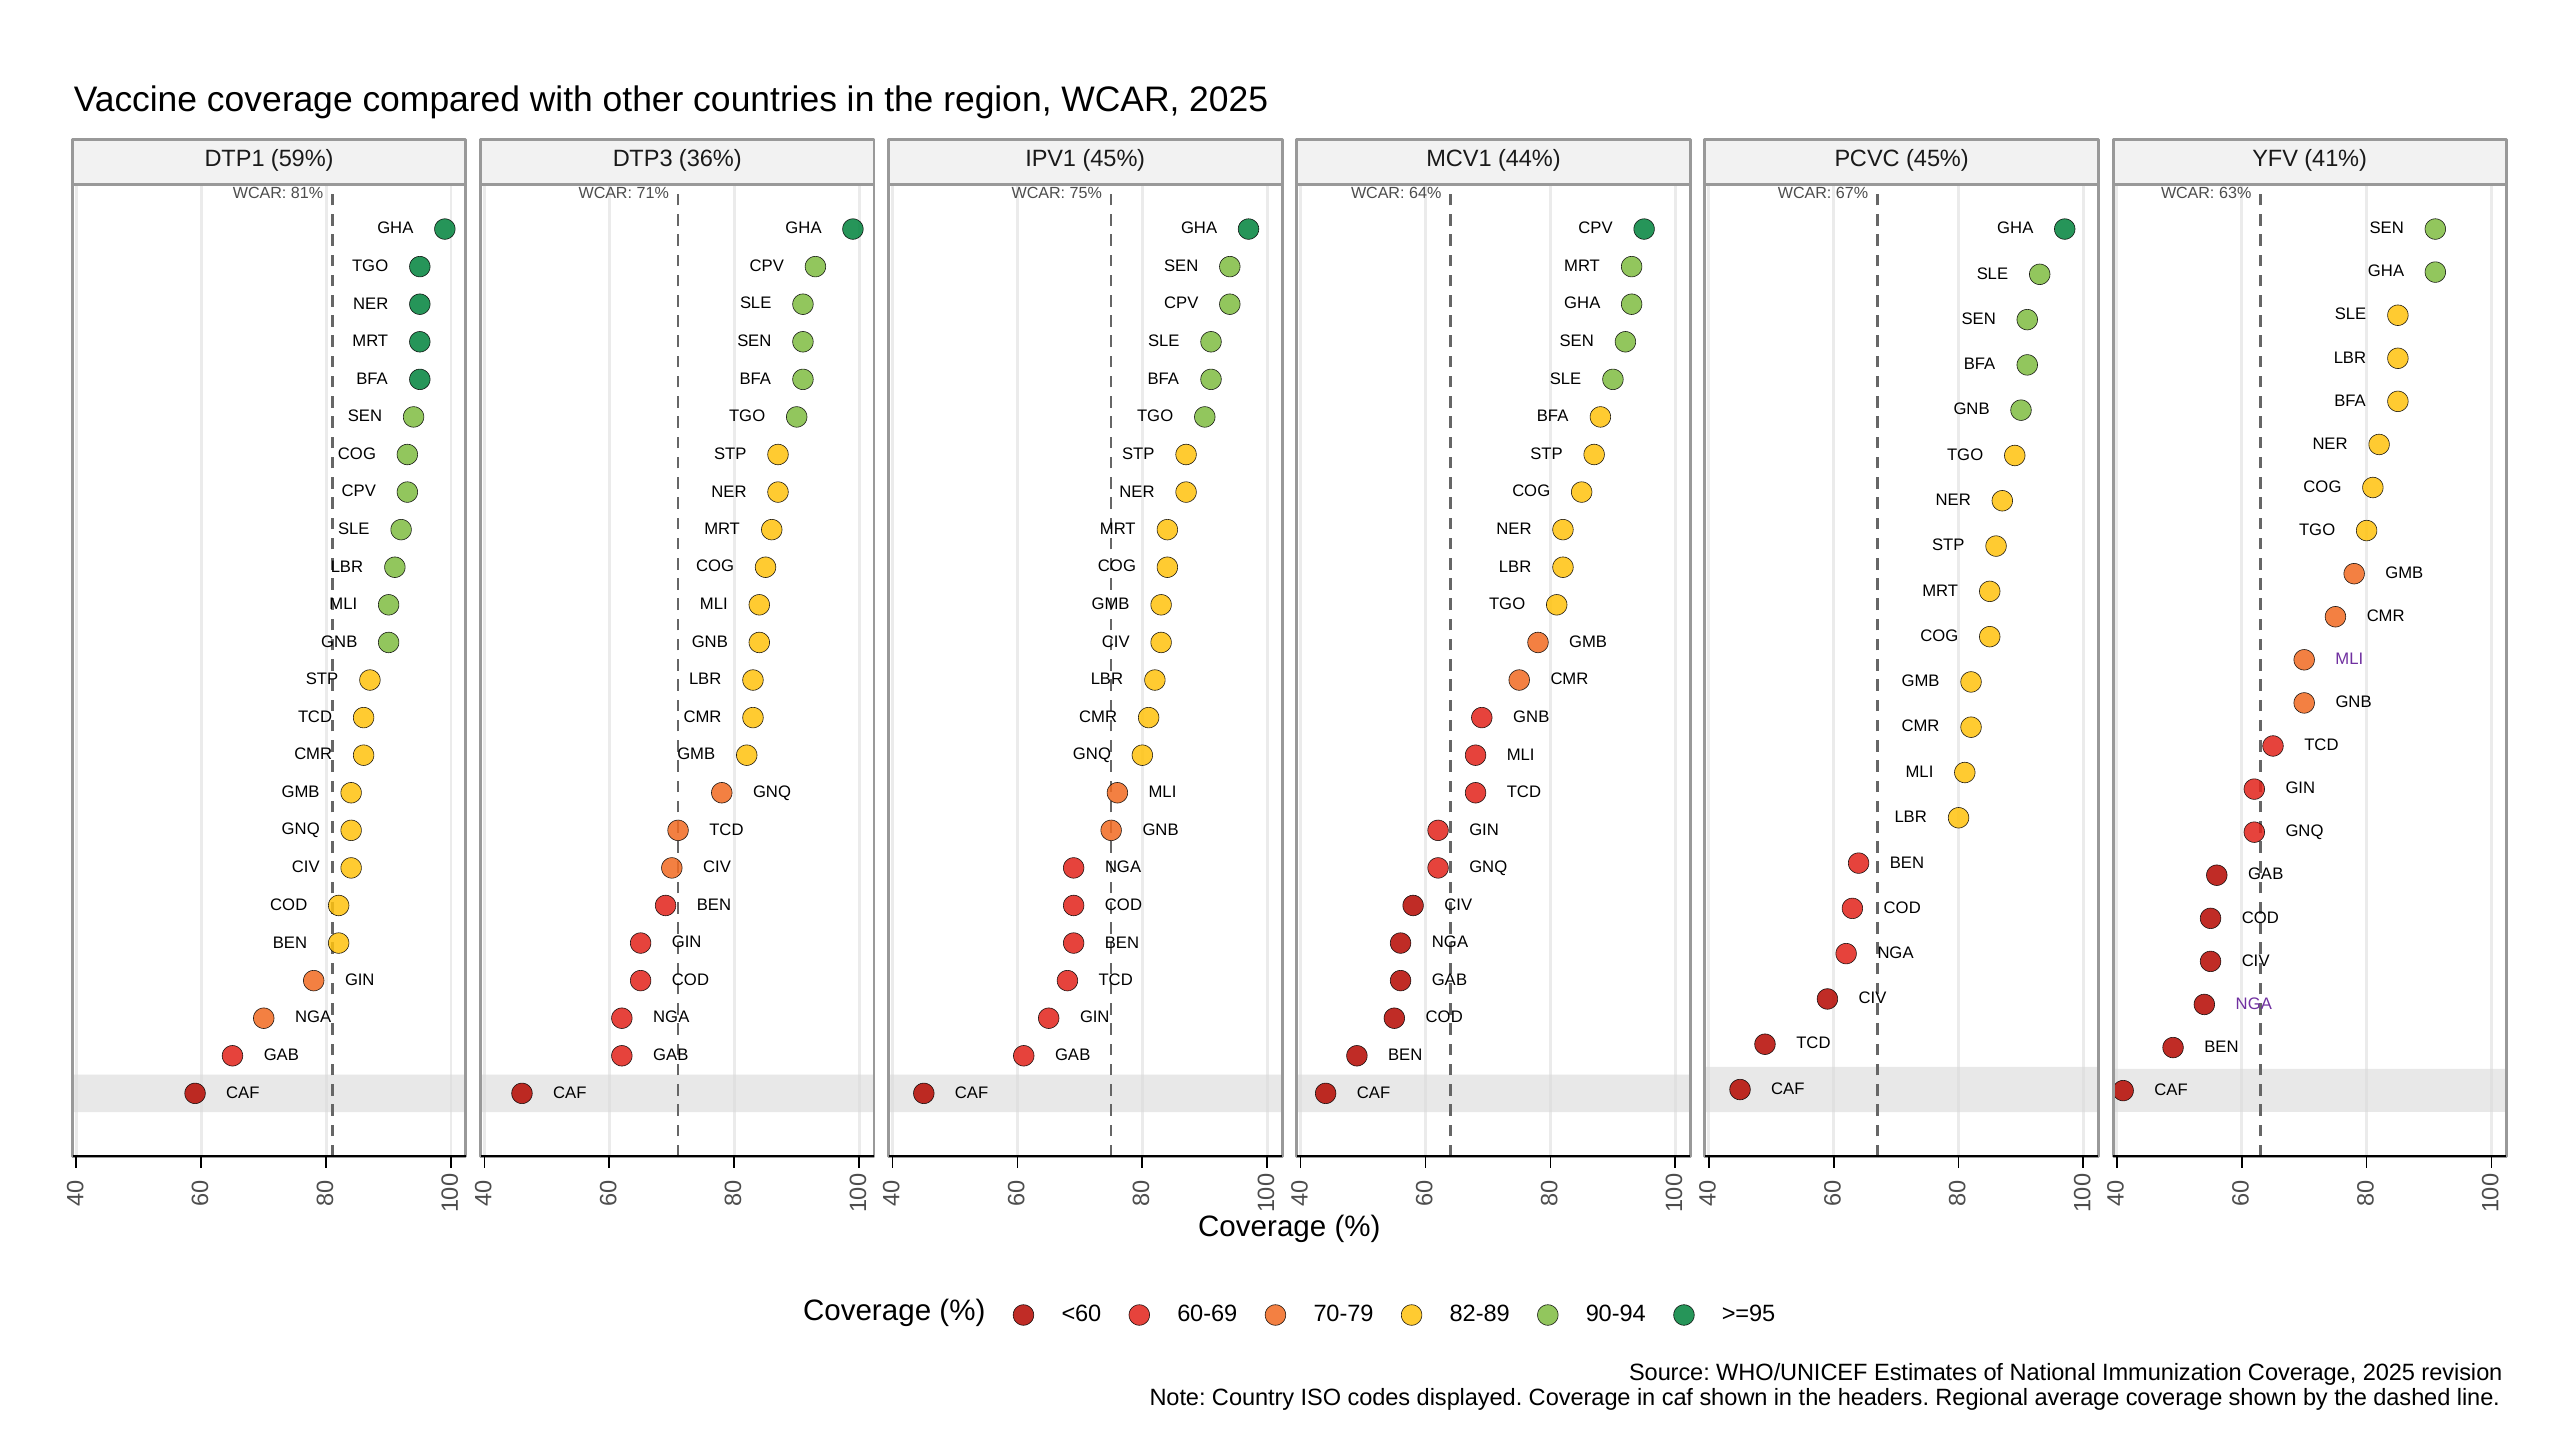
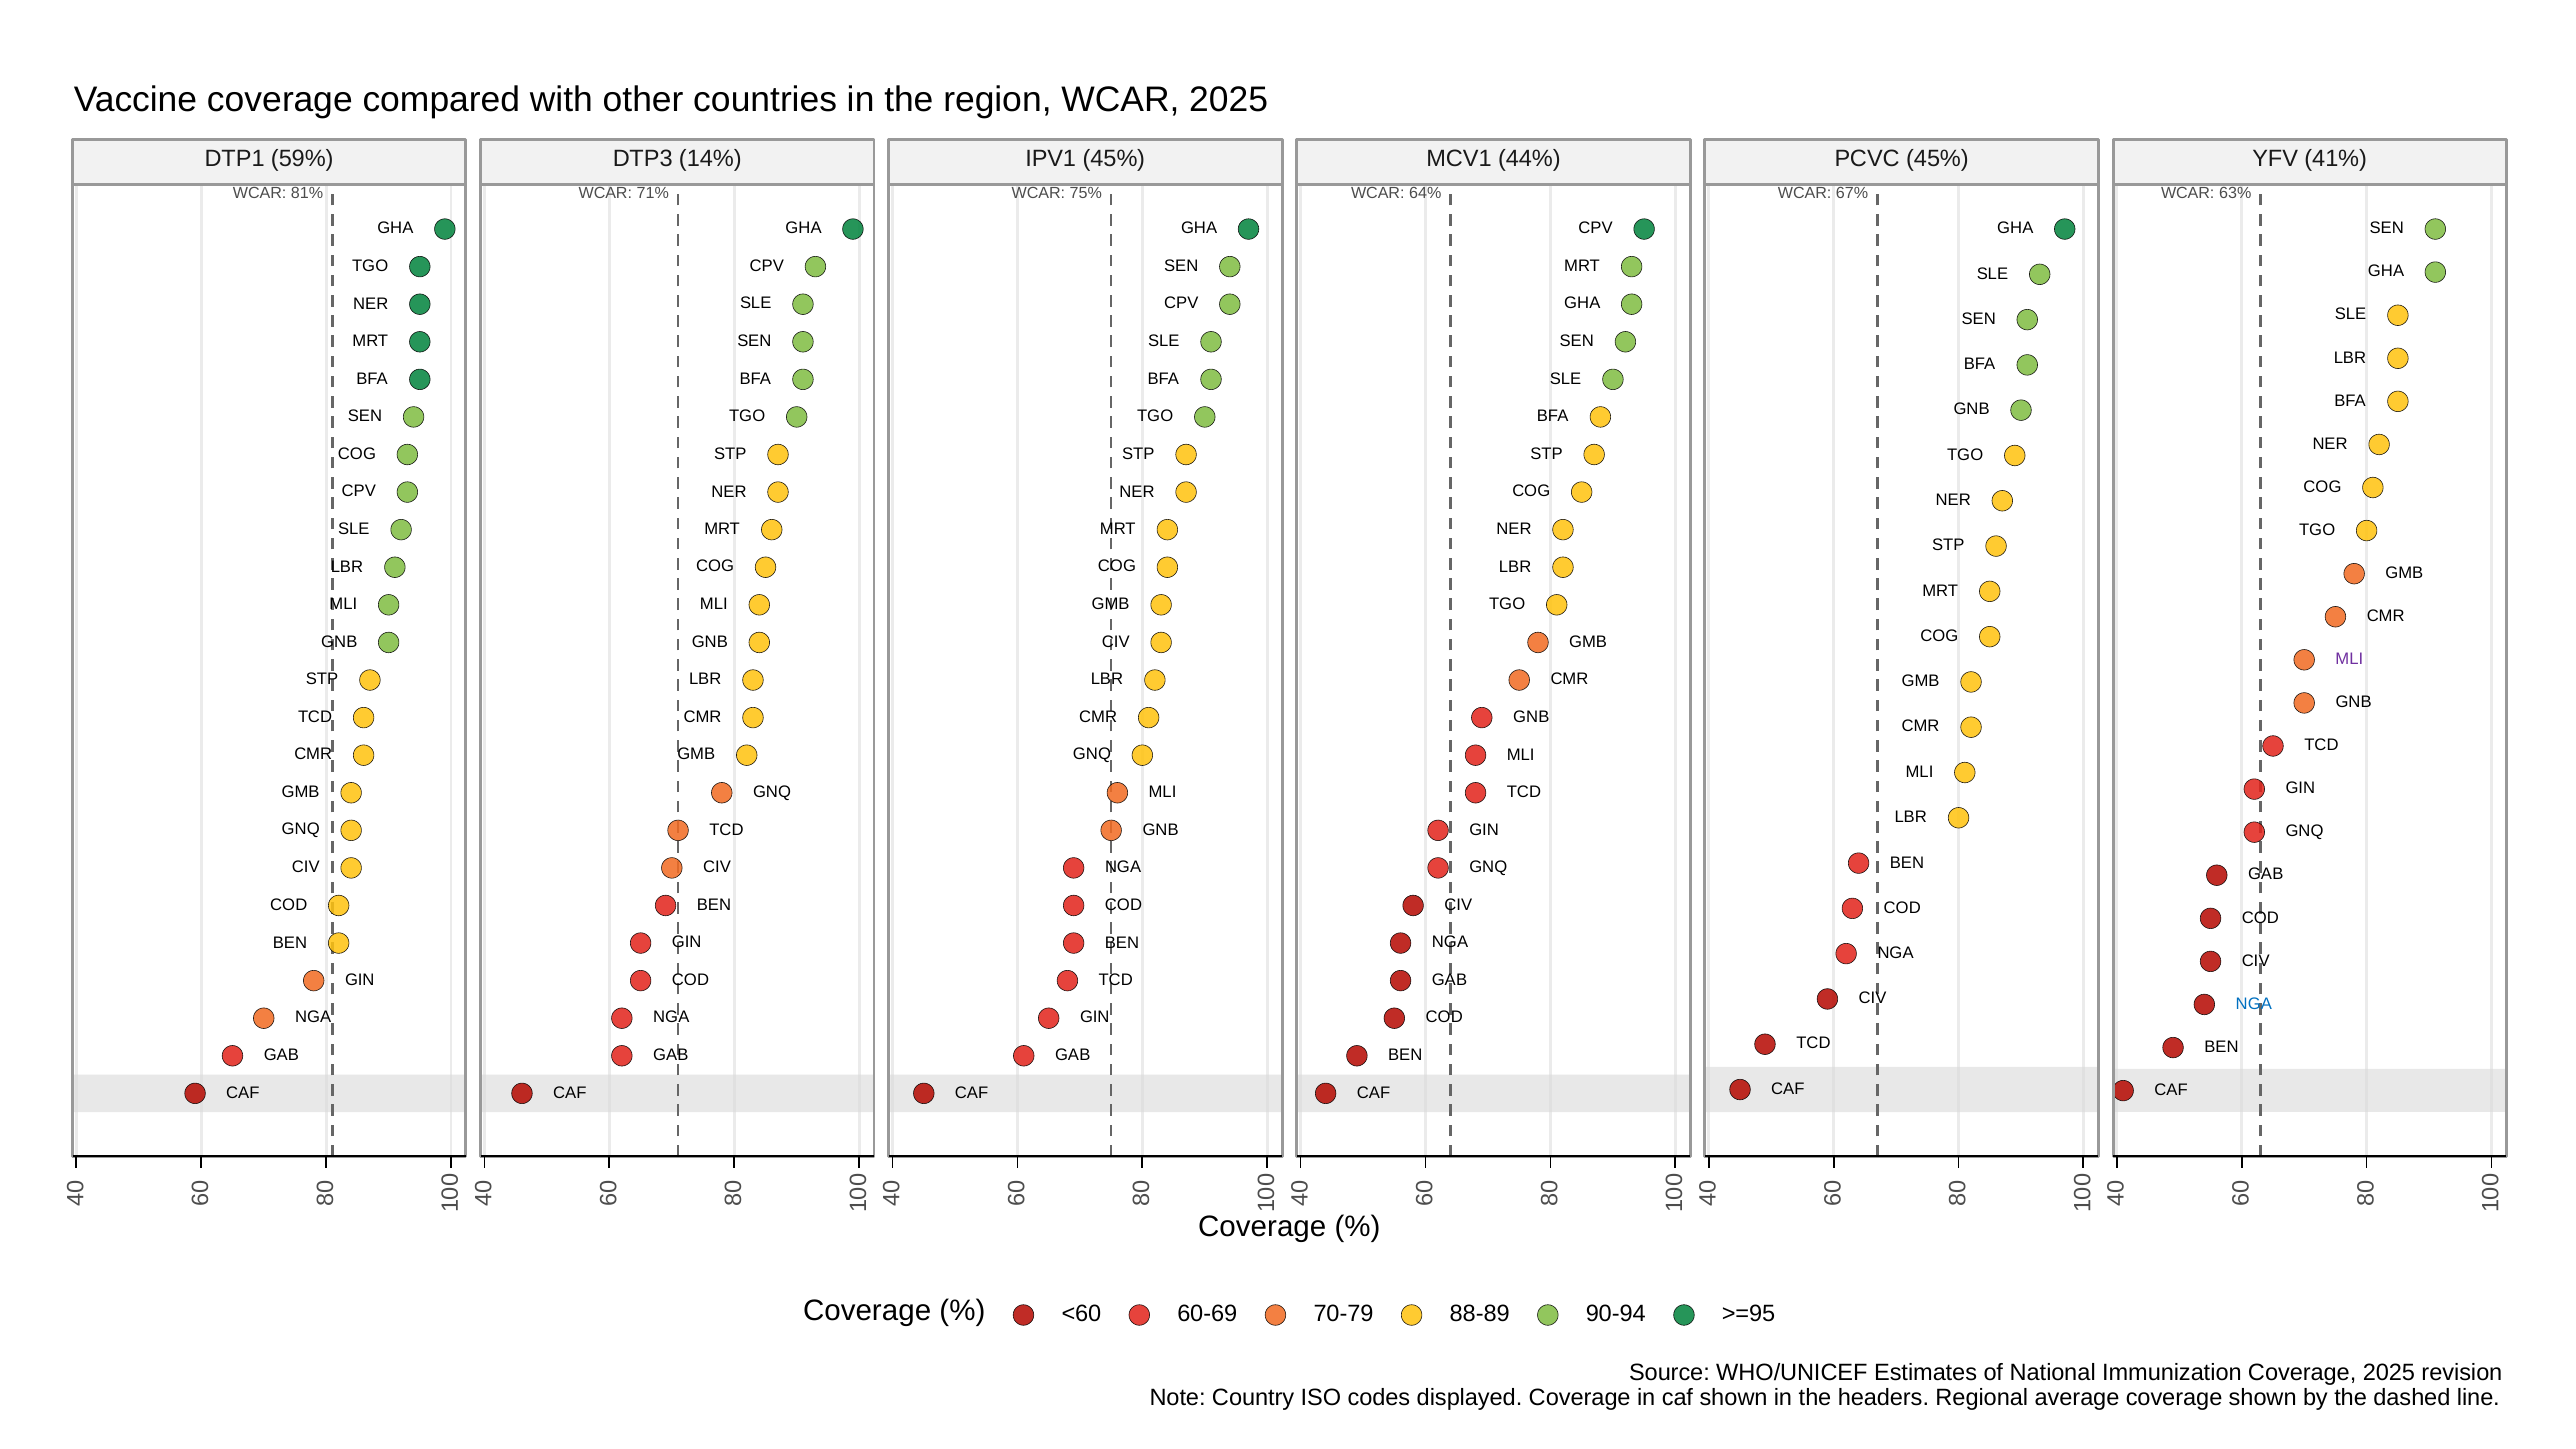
36%: 36% -> 14% (710, 159)
NGA colour: purple -> blue (2254, 1004)
82-89: 82-89 -> 88-89 (1480, 1314)
